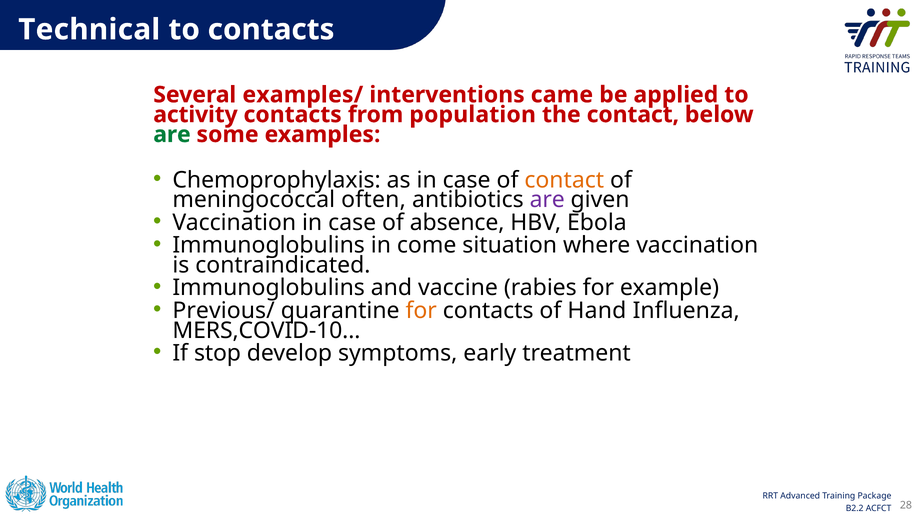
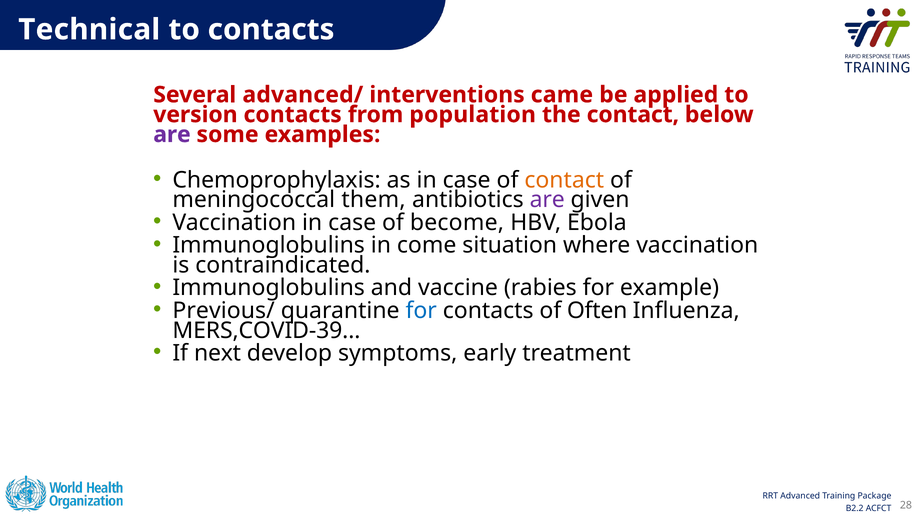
examples/: examples/ -> advanced/ (303, 95)
activity: activity -> version (195, 115)
are colour: green -> purple (172, 135)
often: often -> them (373, 200)
absence: absence -> become (457, 223)
for colour: orange -> blue (421, 311)
Hand: Hand -> Often (597, 311)
MERS,COVID-10: MERS,COVID-10 -> MERS,COVID-39 (266, 331)
stop: stop -> next (218, 354)
